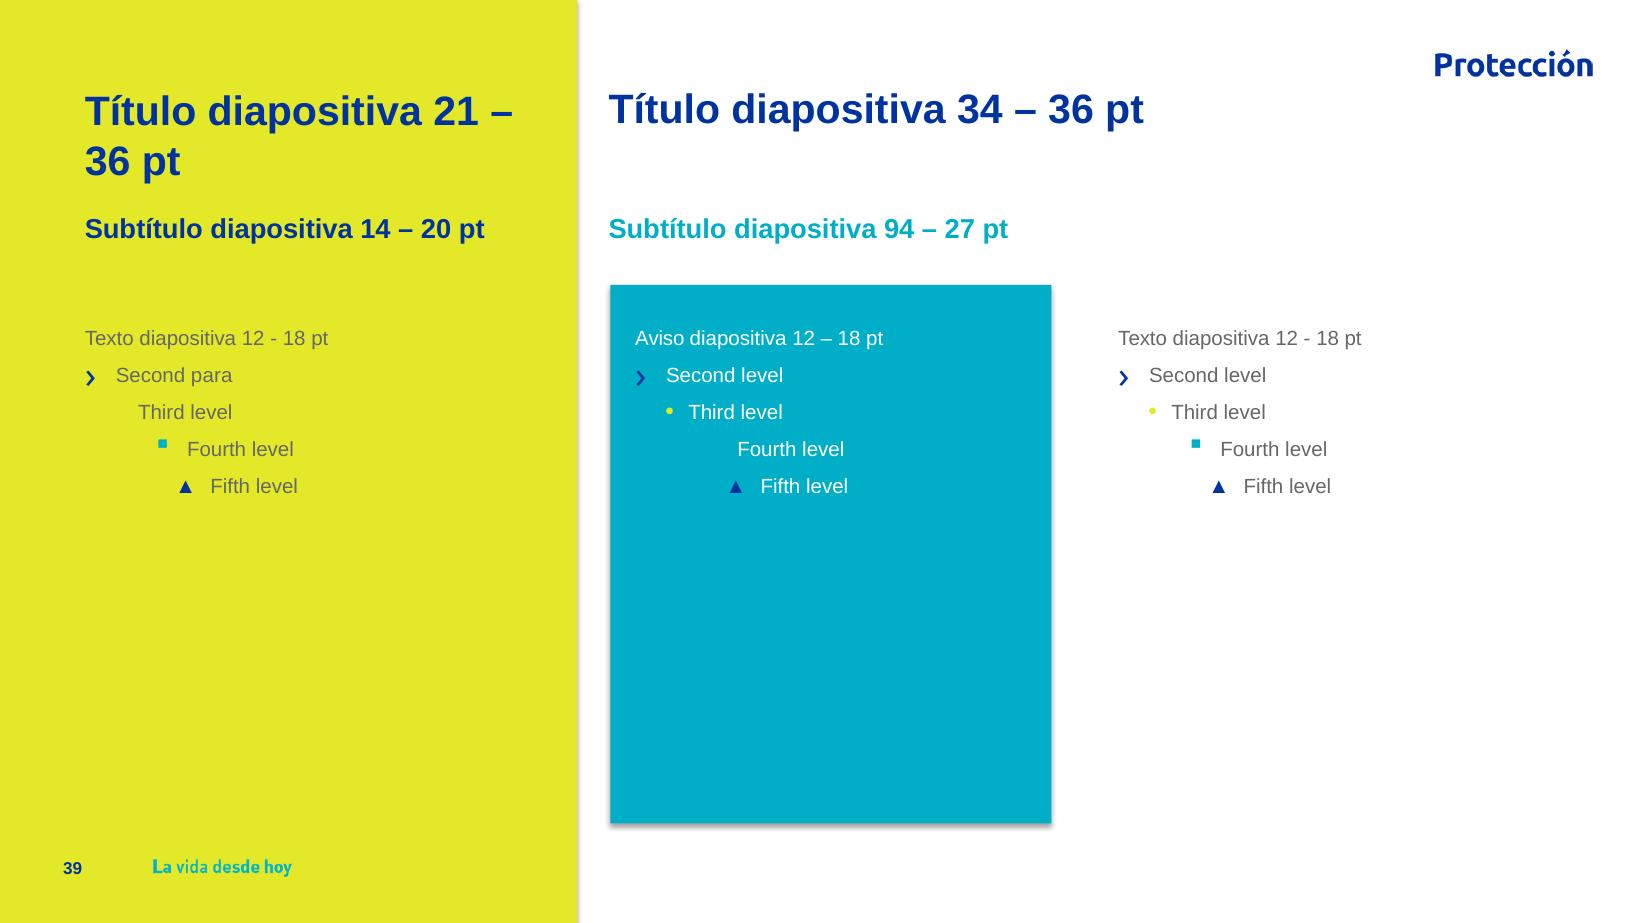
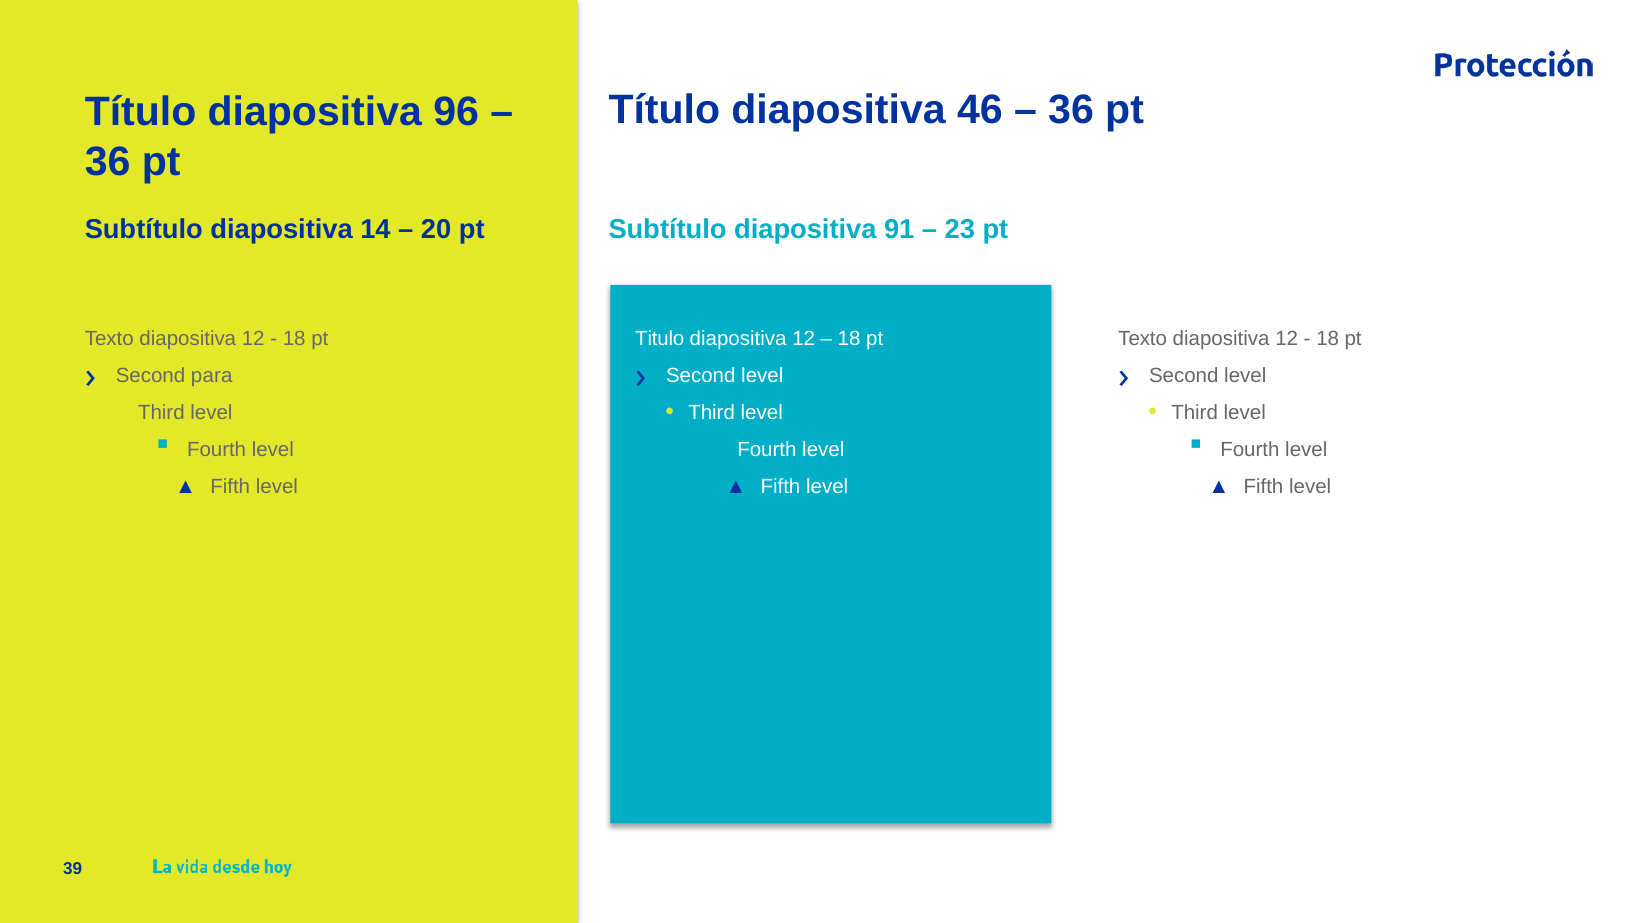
34: 34 -> 46 (980, 110)
21: 21 -> 96 (456, 112)
94: 94 -> 91 (899, 229)
27: 27 -> 23 (960, 229)
Aviso: Aviso -> Titulo (660, 338)
